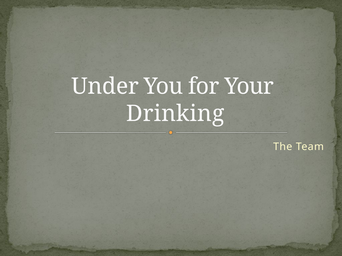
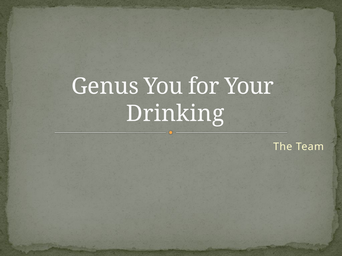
Under: Under -> Genus (105, 87)
